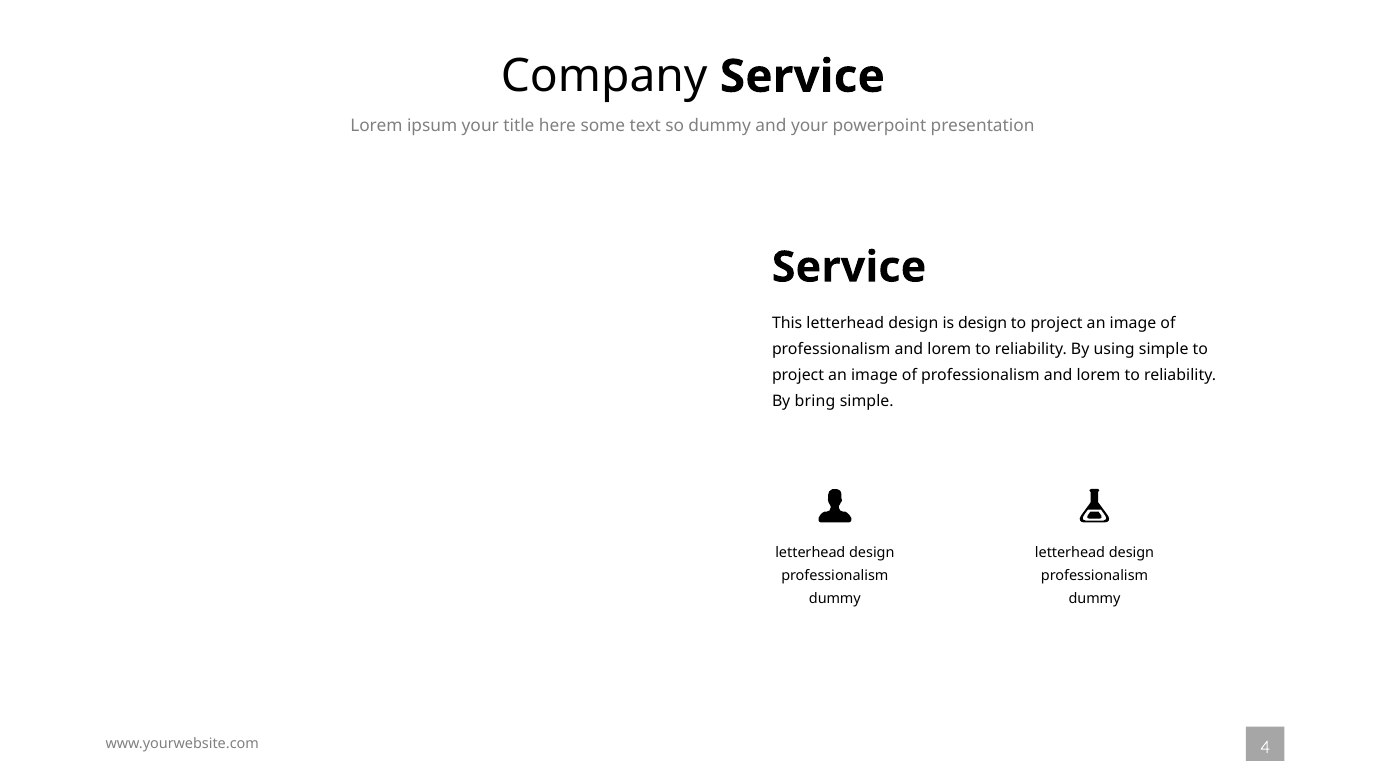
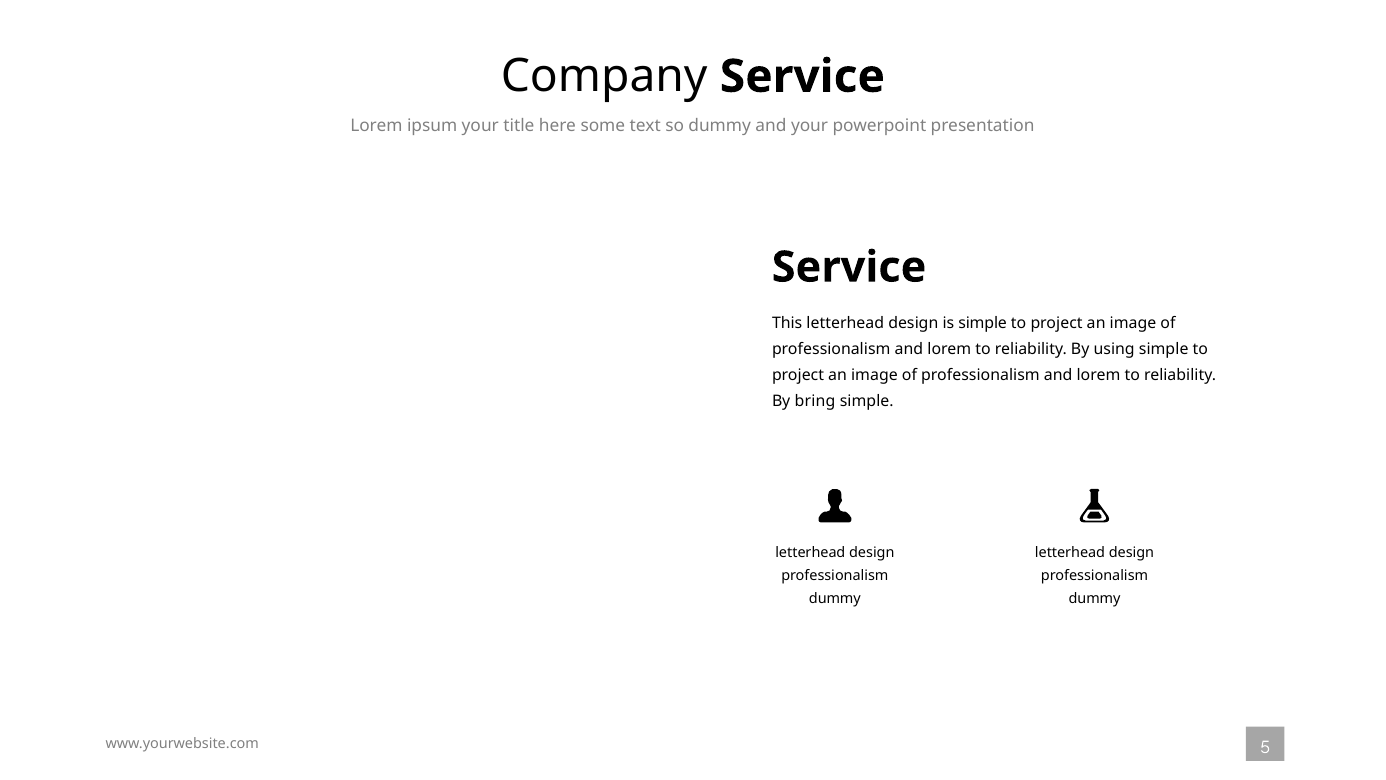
is design: design -> simple (983, 323)
4: 4 -> 5 (1265, 745)
